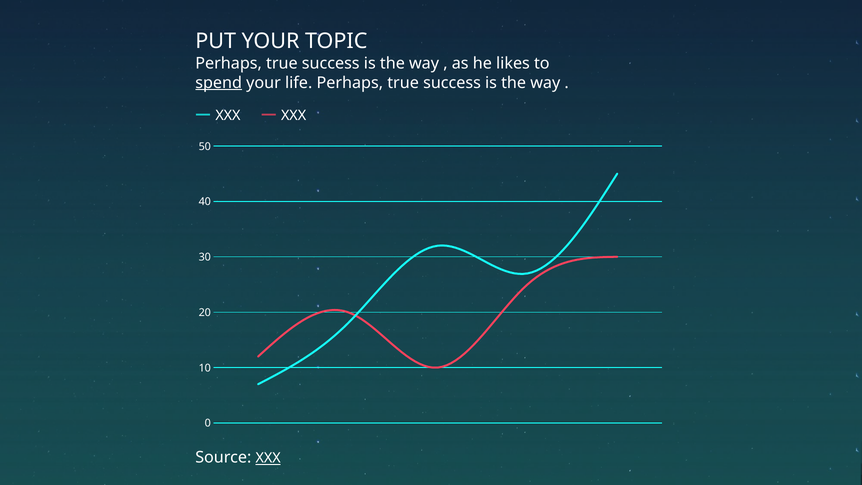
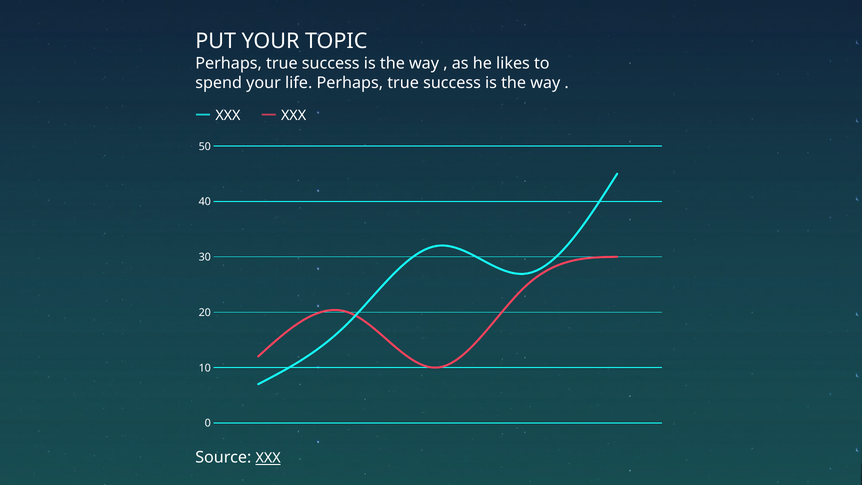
spend underline: present -> none (219, 83)
